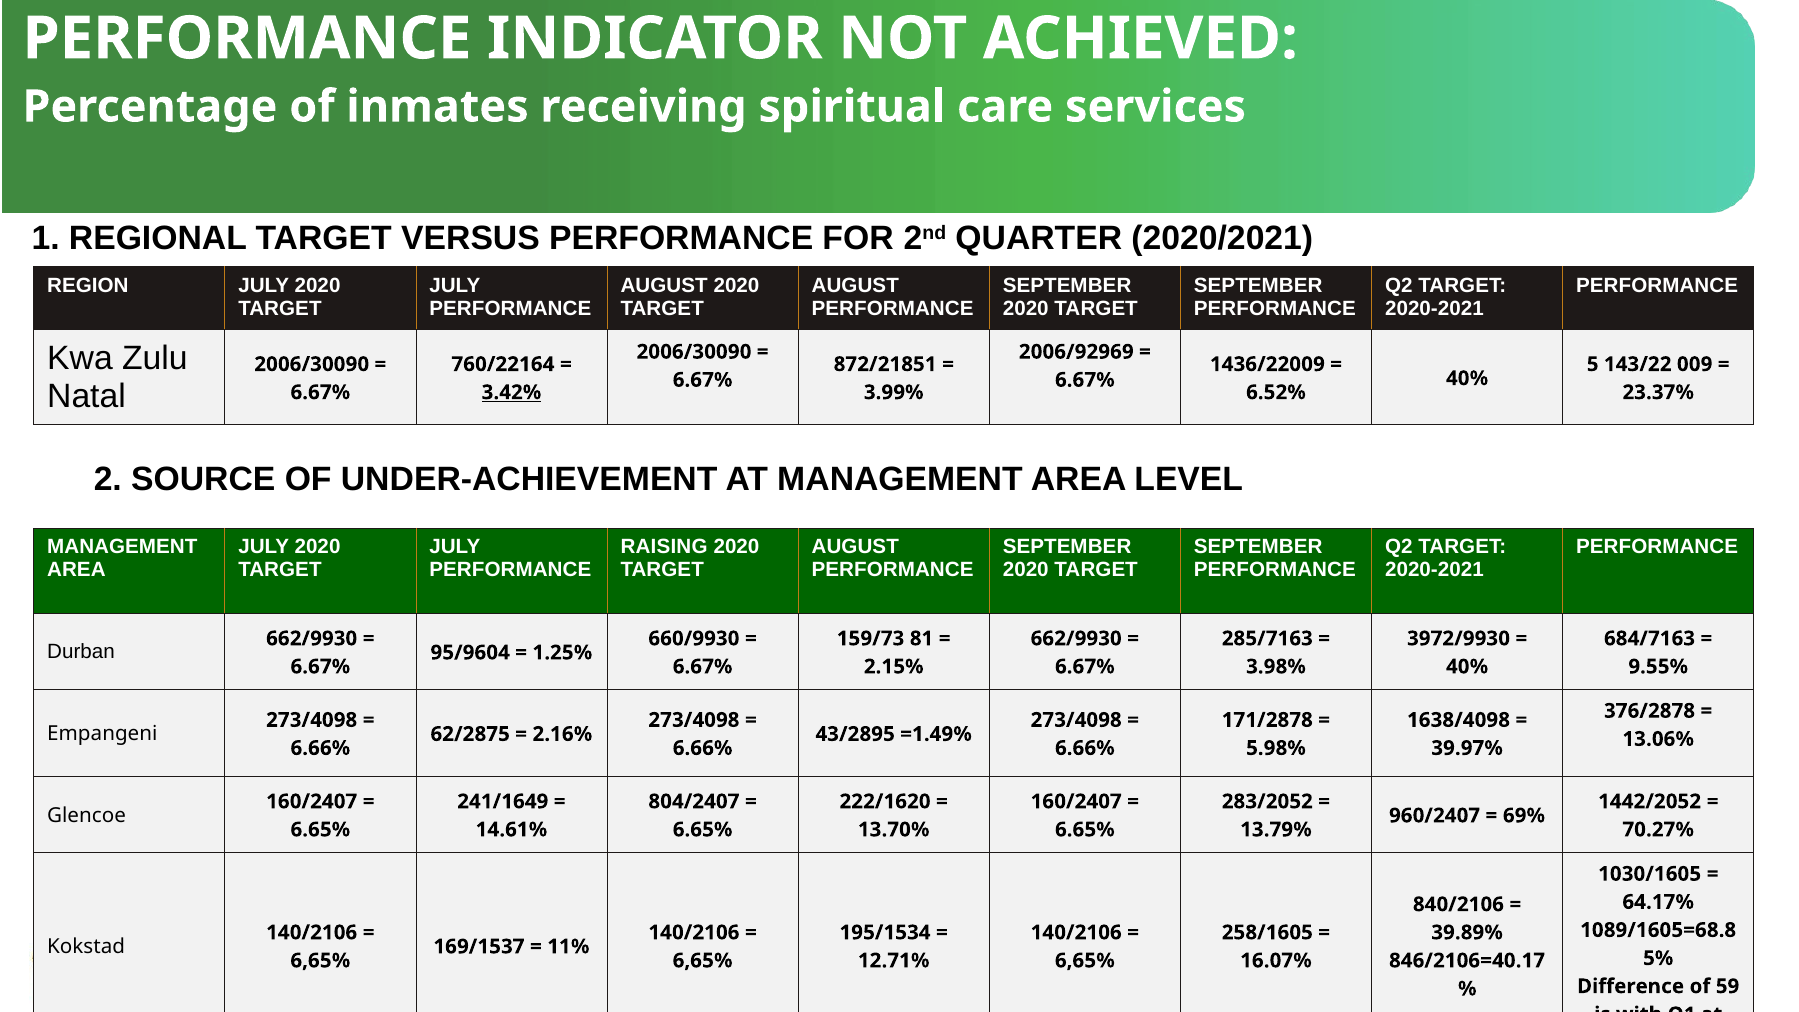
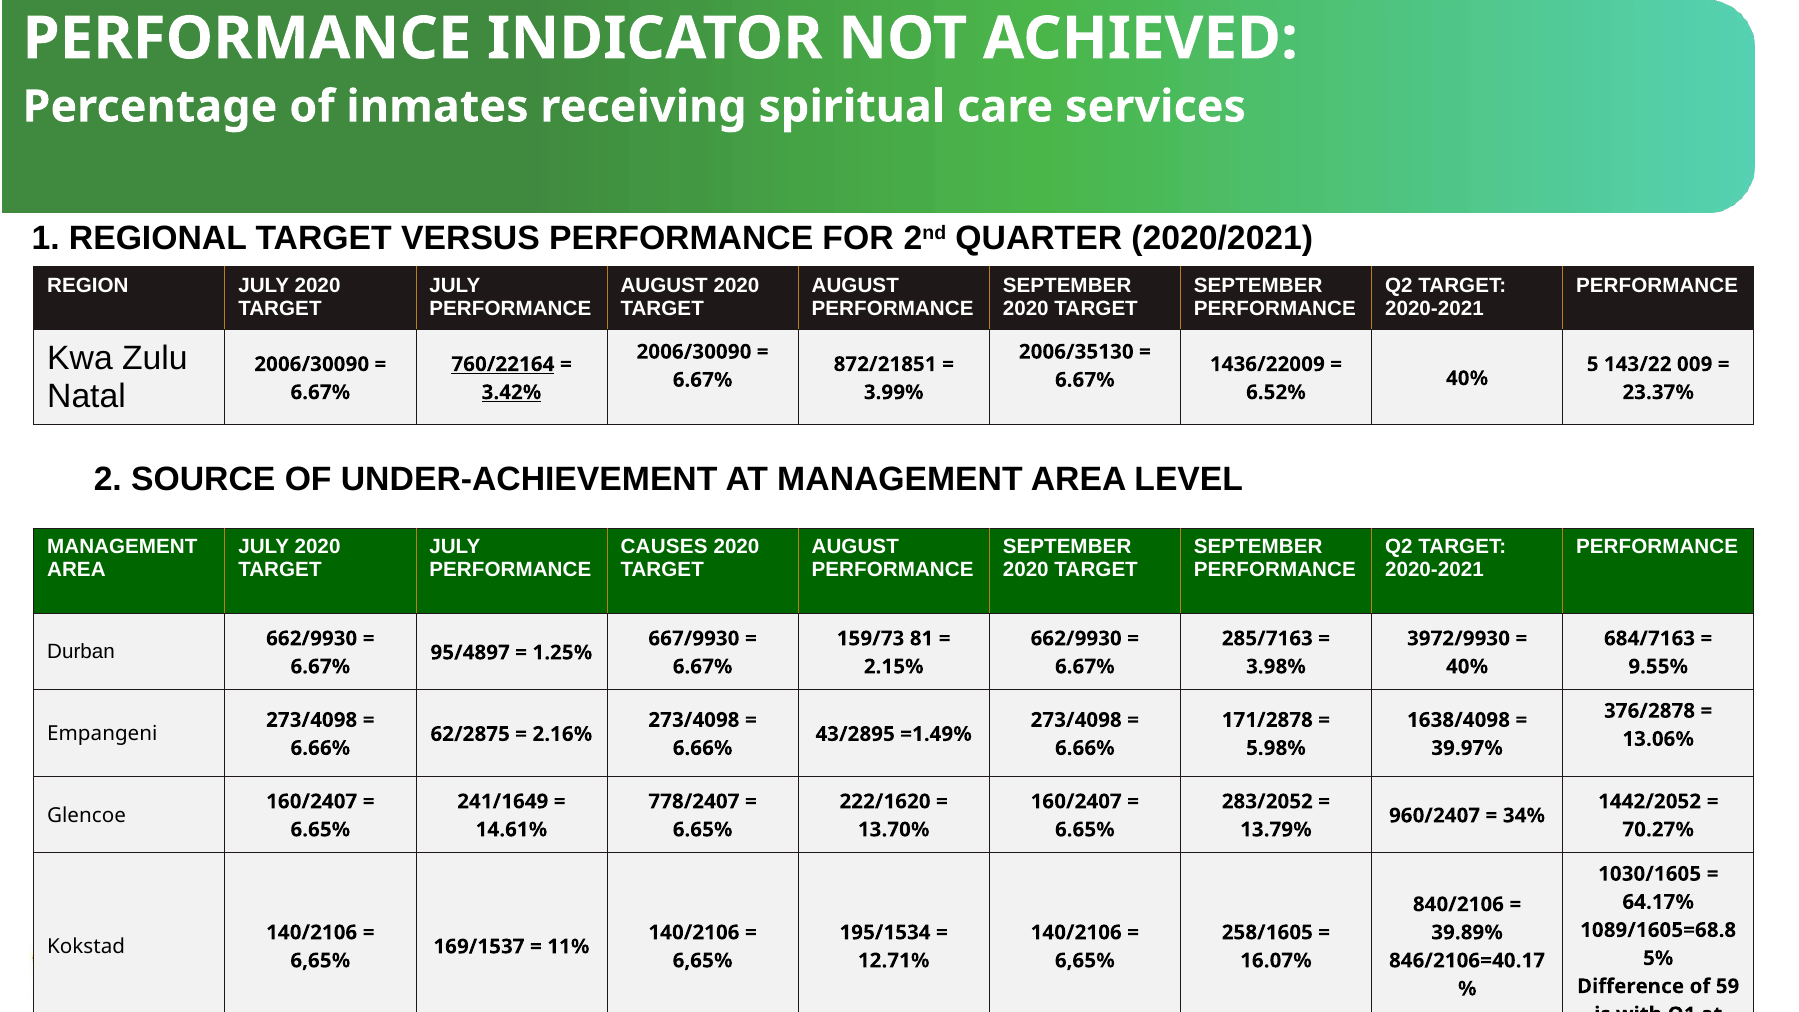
2006/92969: 2006/92969 -> 2006/35130 (1076, 352)
760/22164 underline: none -> present (503, 364)
RAISING: RAISING -> CAUSES (664, 547)
660/9930: 660/9930 -> 667/9930 (694, 638)
95/9604: 95/9604 -> 95/4897 (470, 653)
804/2407: 804/2407 -> 778/2407 (694, 801)
69%: 69% -> 34% (1524, 816)
